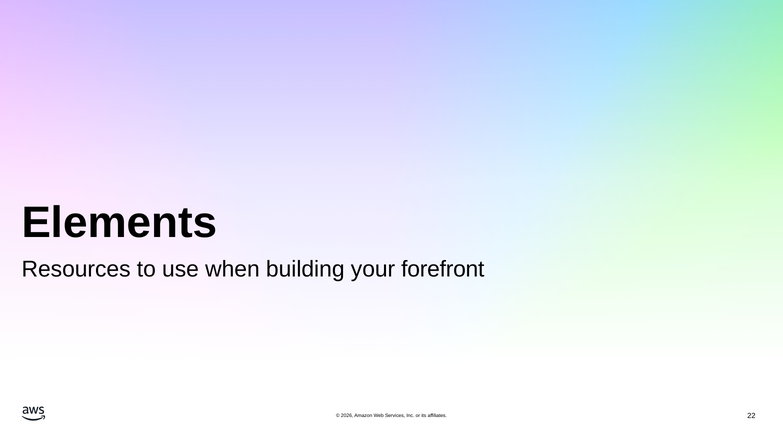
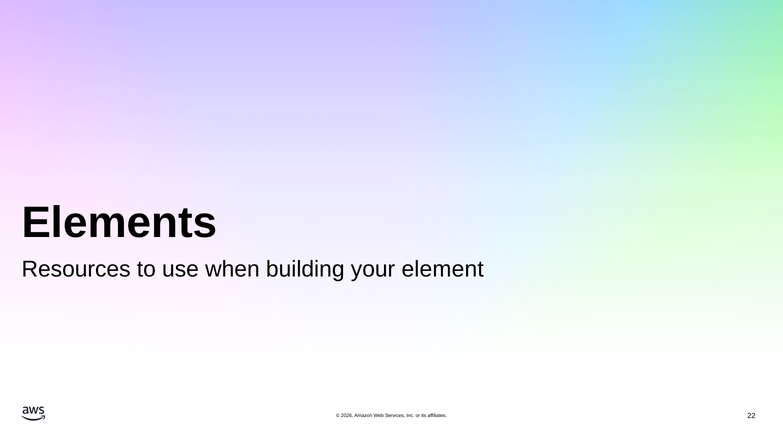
forefront: forefront -> element (443, 270)
